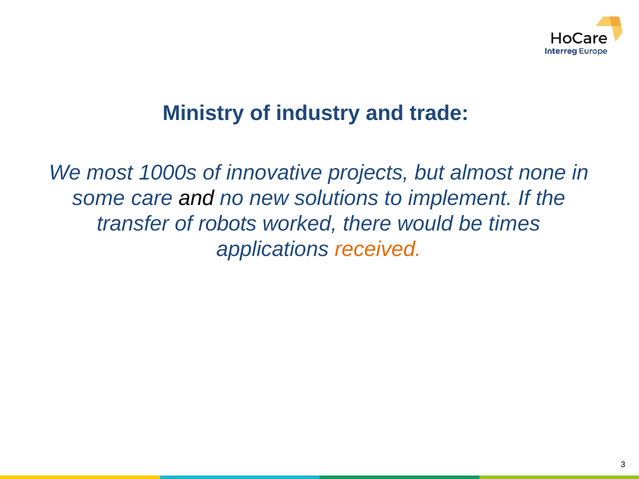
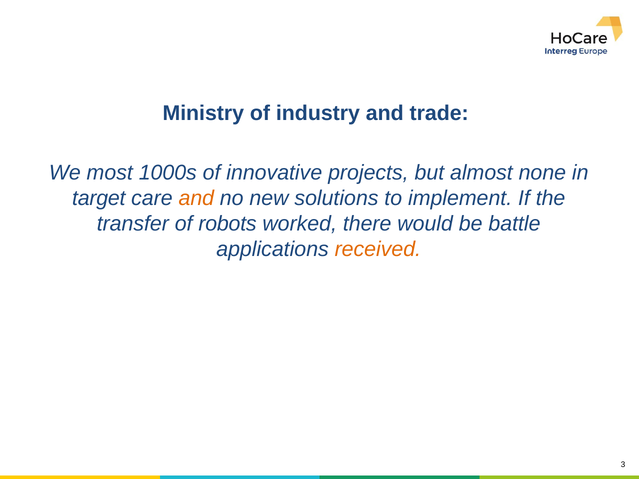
some: some -> target (99, 198)
and colour: black -> orange (196, 198)
times: times -> battle (515, 224)
